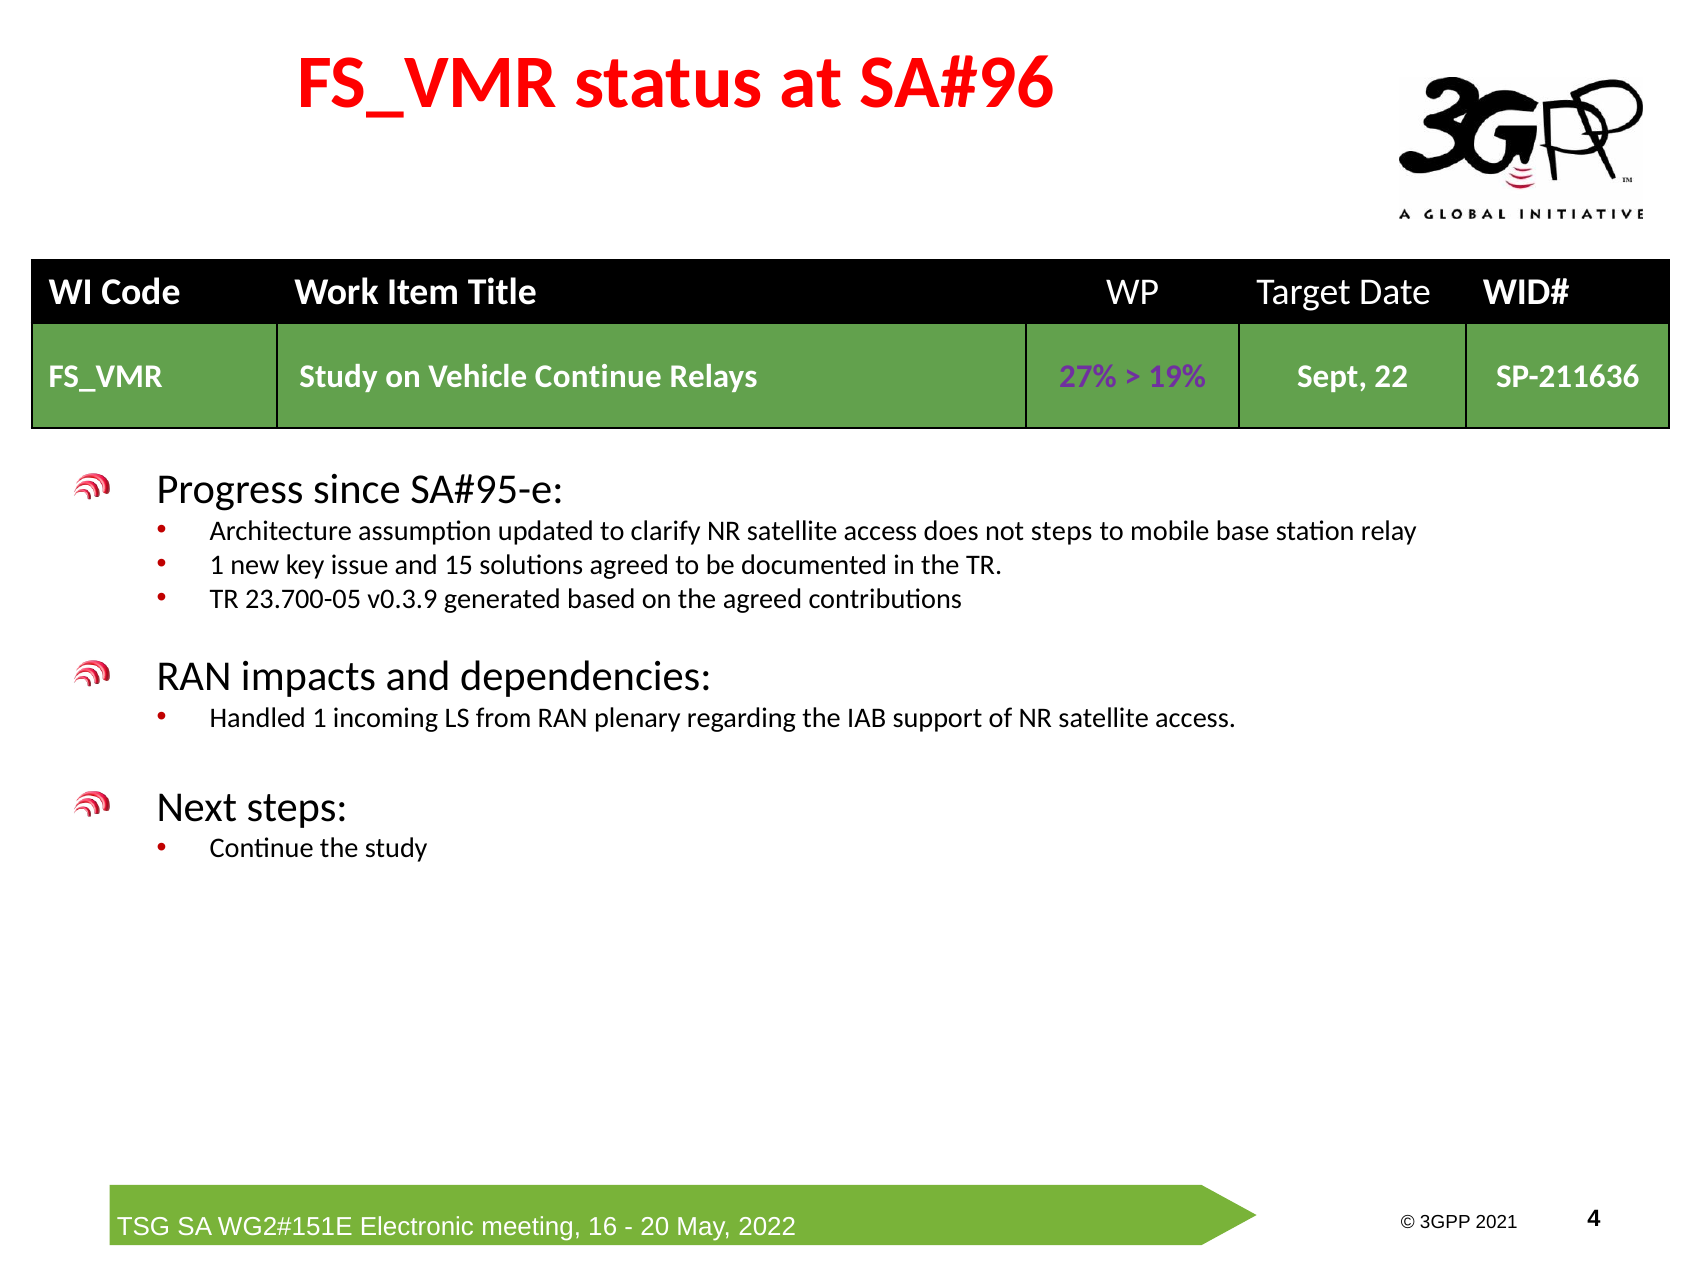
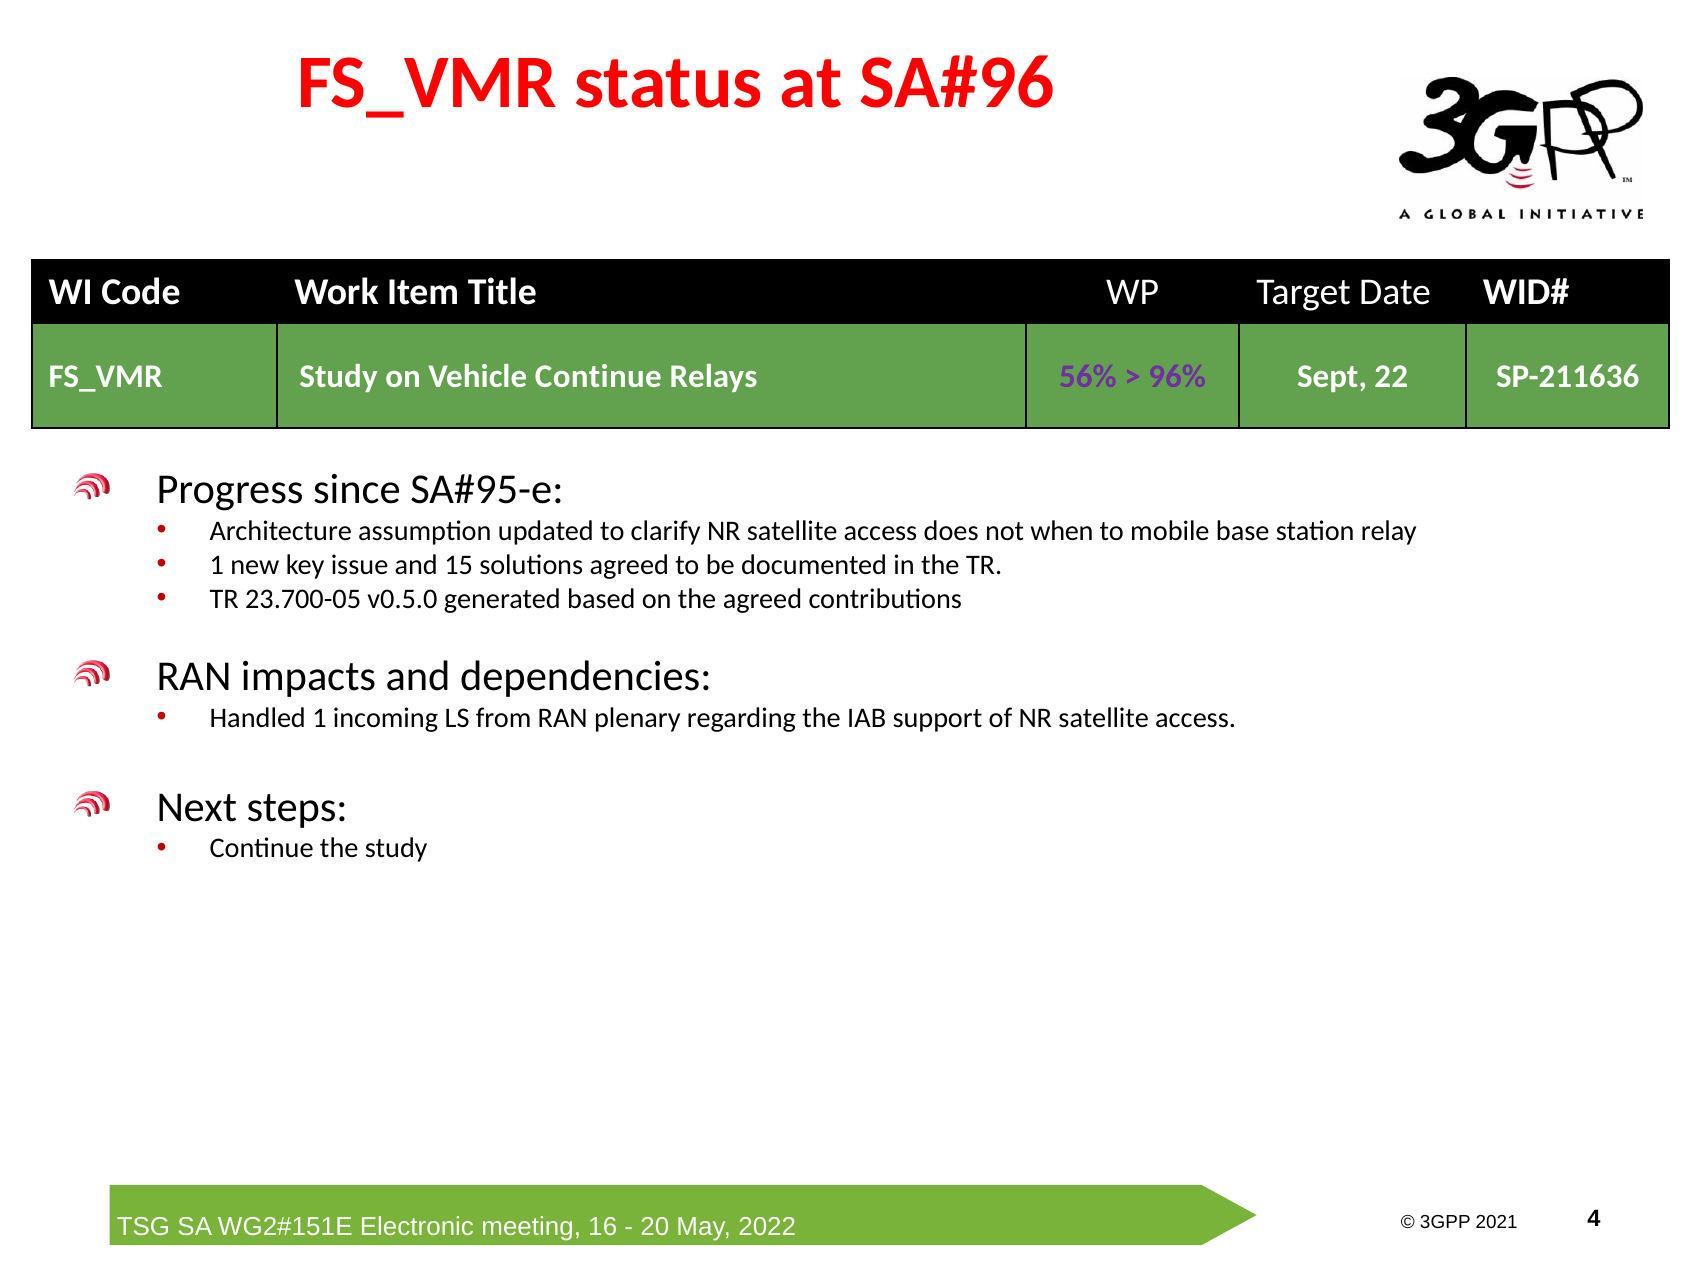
27%: 27% -> 56% (1088, 376)
19%: 19% -> 96% (1177, 376)
not steps: steps -> when (1062, 531)
v0.3.9: v0.3.9 -> v0.5.0 (402, 599)
